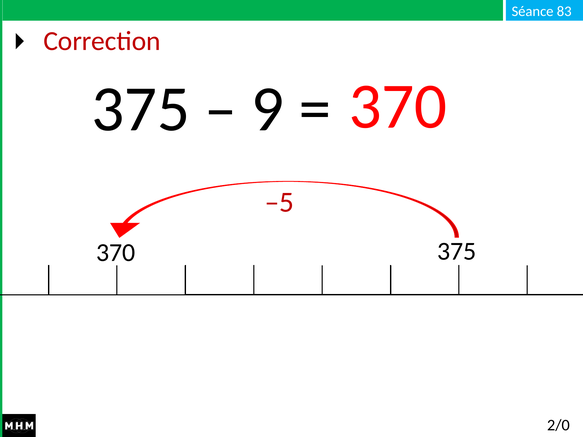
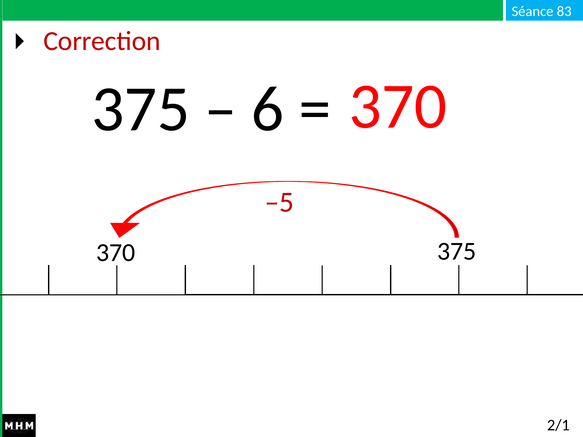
9: 9 -> 6 (268, 109)
2/0: 2/0 -> 2/1 (558, 425)
